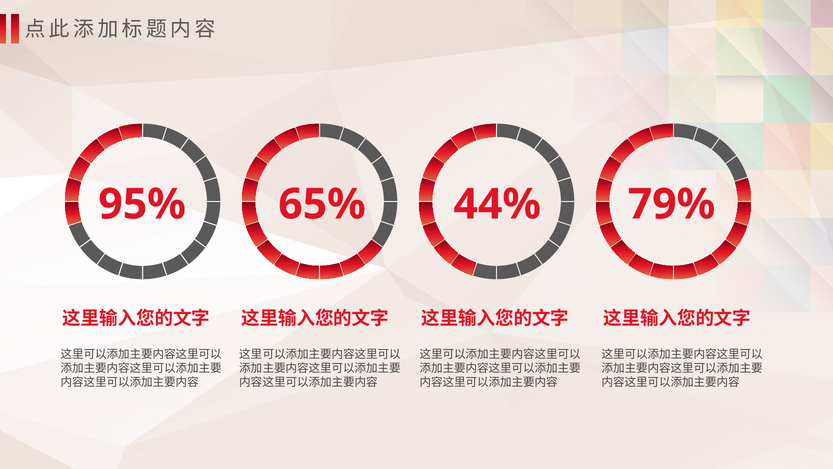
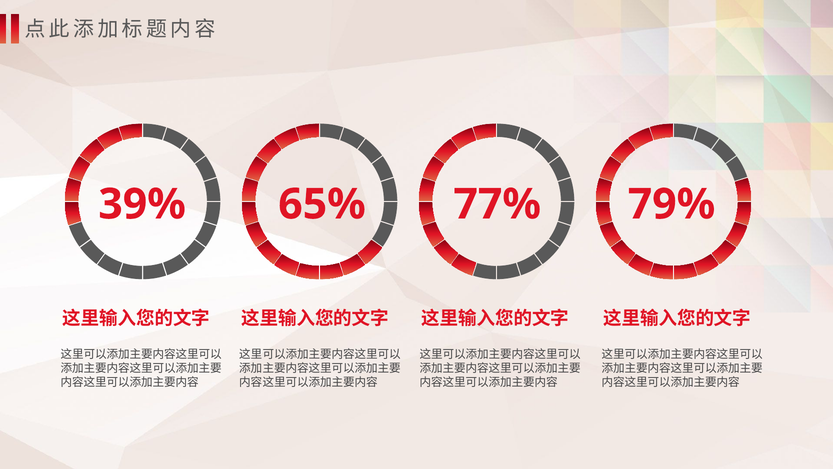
95%: 95% -> 39% (142, 204)
44%: 44% -> 77% (497, 204)
